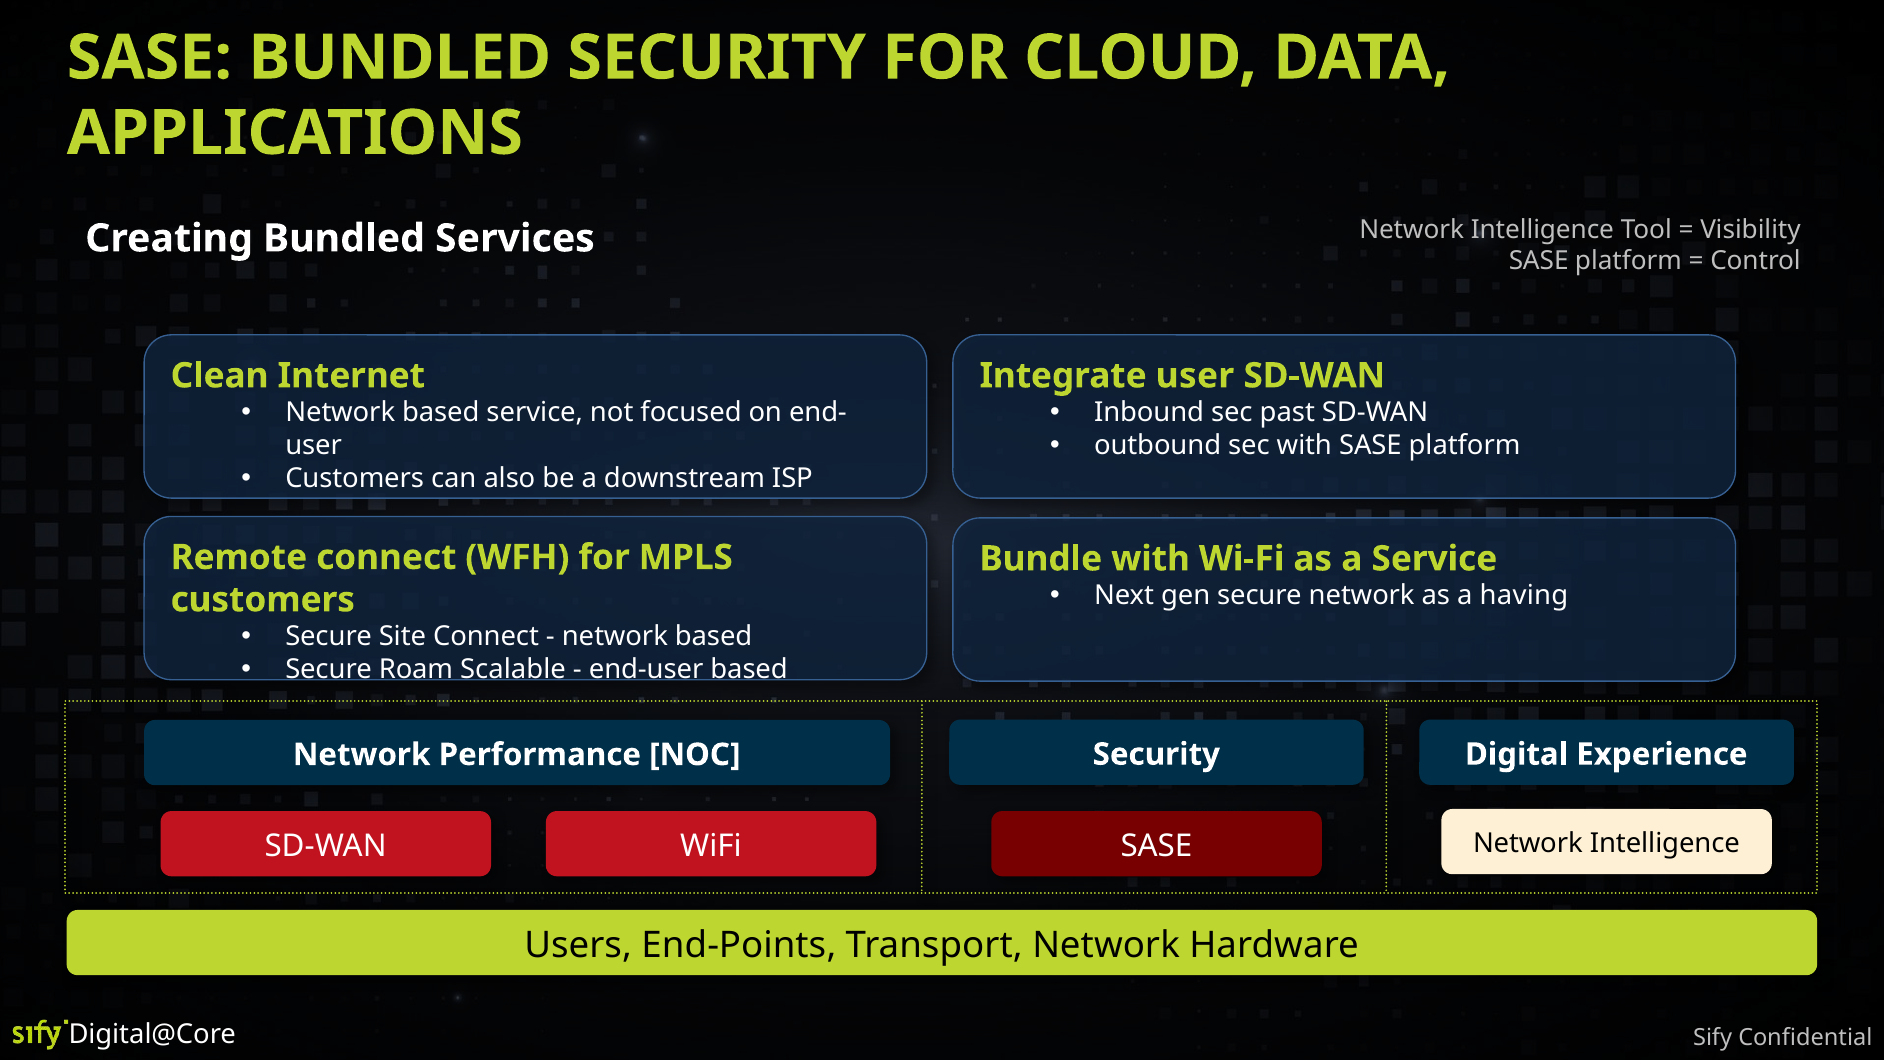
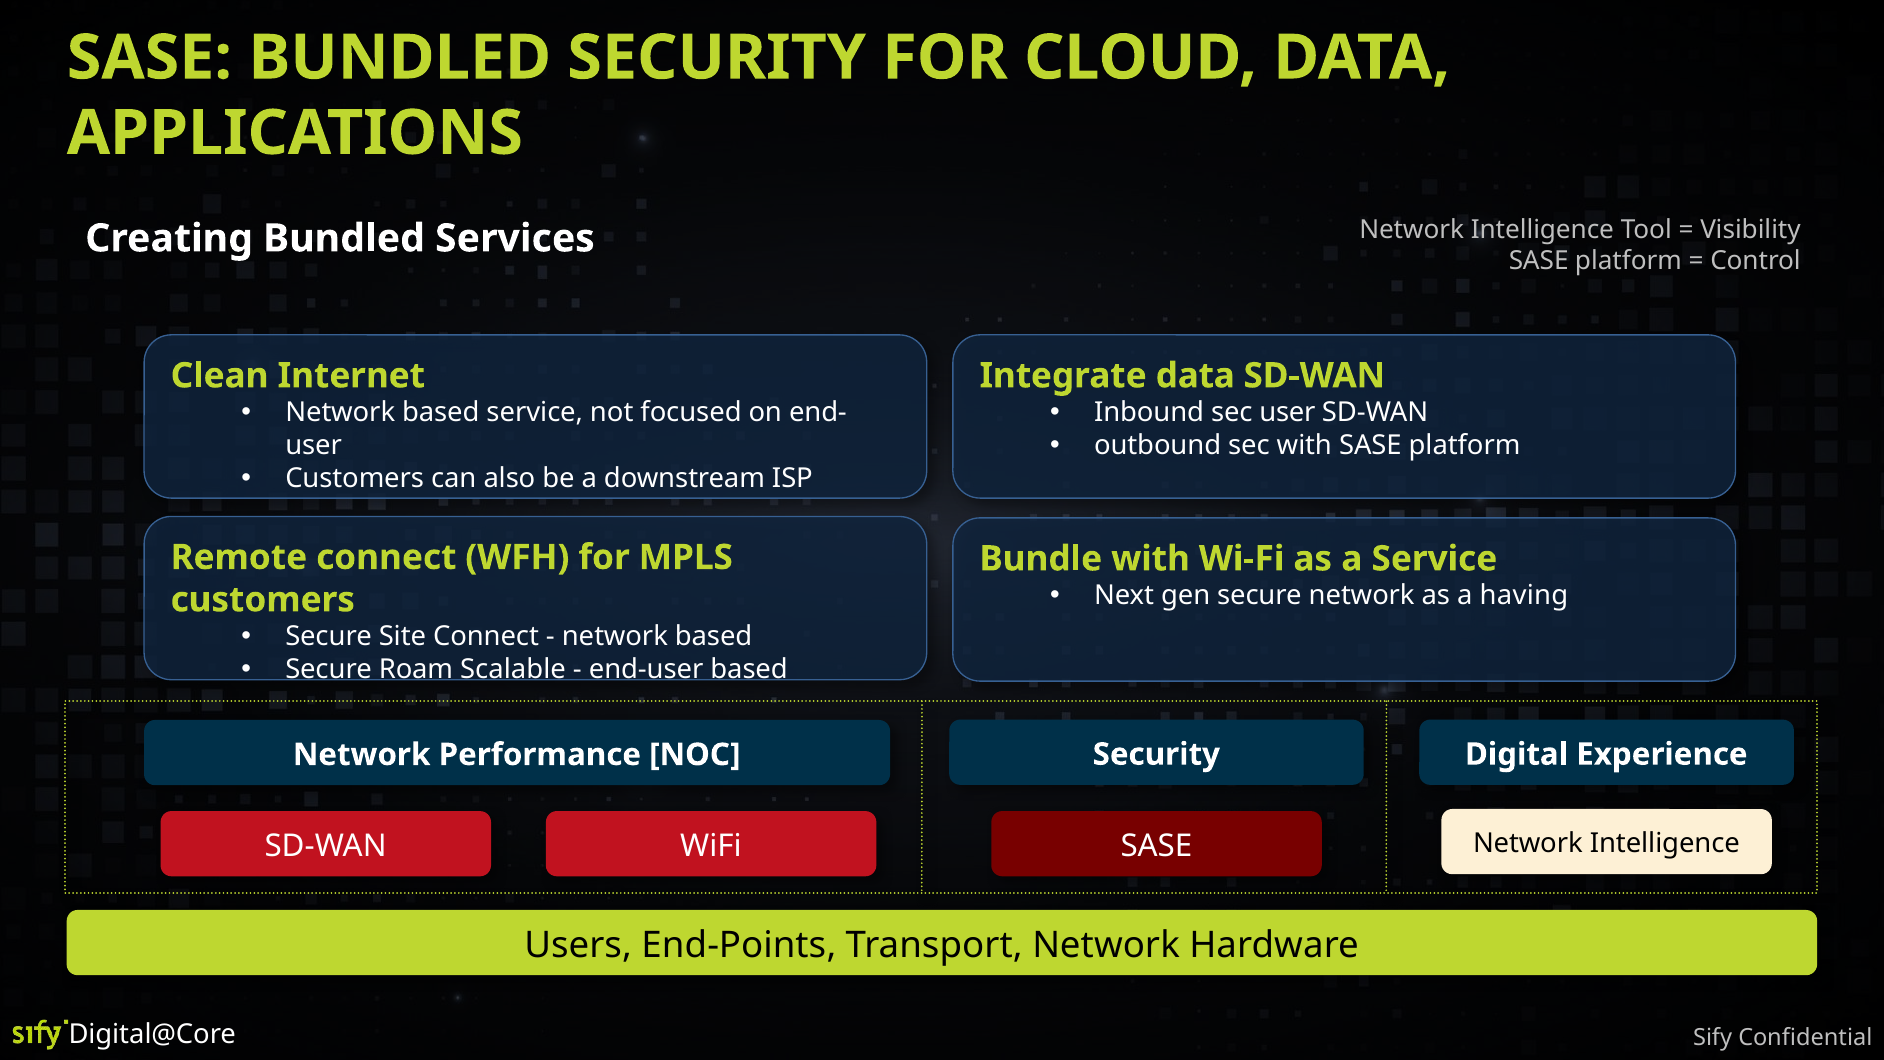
Integrate user: user -> data (1195, 376)
sec past: past -> user (1287, 413)
